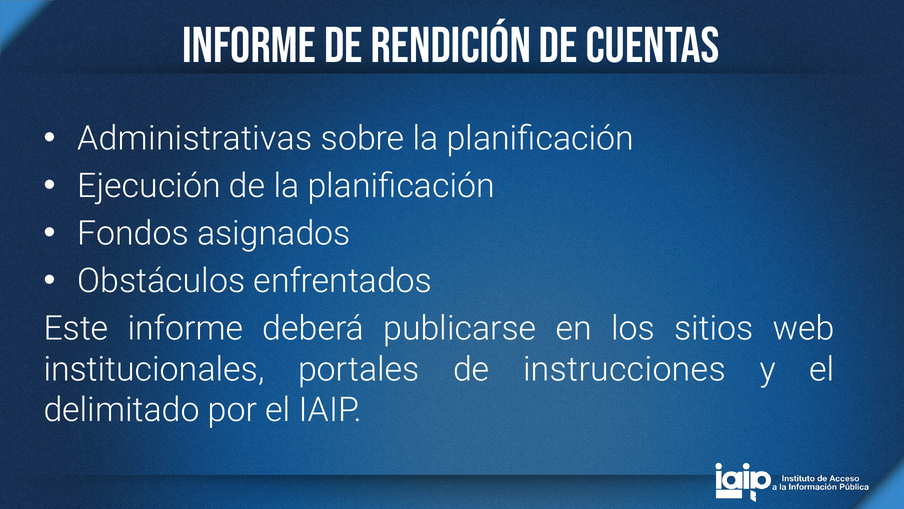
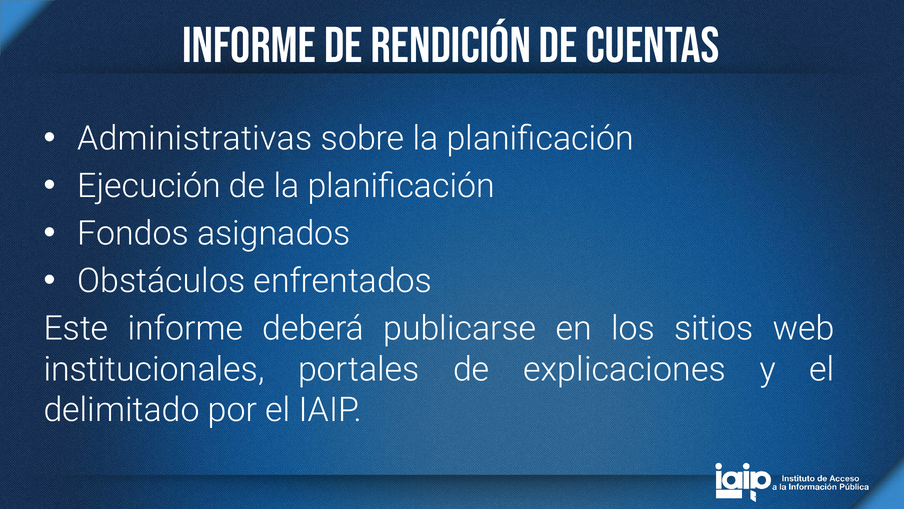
instrucciones: instrucciones -> explicaciones (624, 369)
